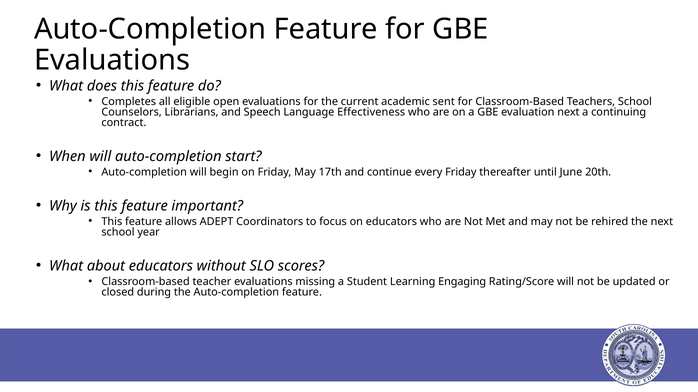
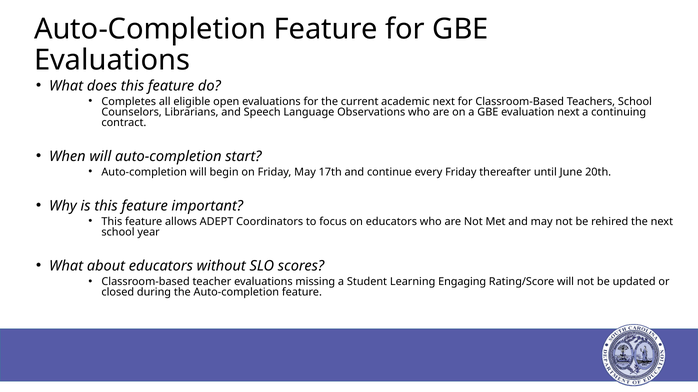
academic sent: sent -> next (444, 102)
Effectiveness: Effectiveness -> Observations (371, 112)
